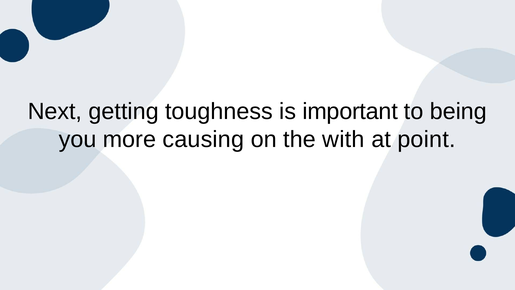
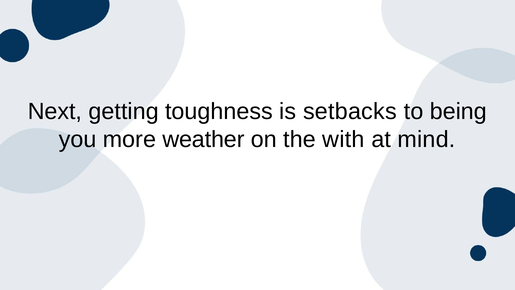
important: important -> setbacks (350, 111)
causing: causing -> weather (203, 139)
point: point -> mind (426, 139)
